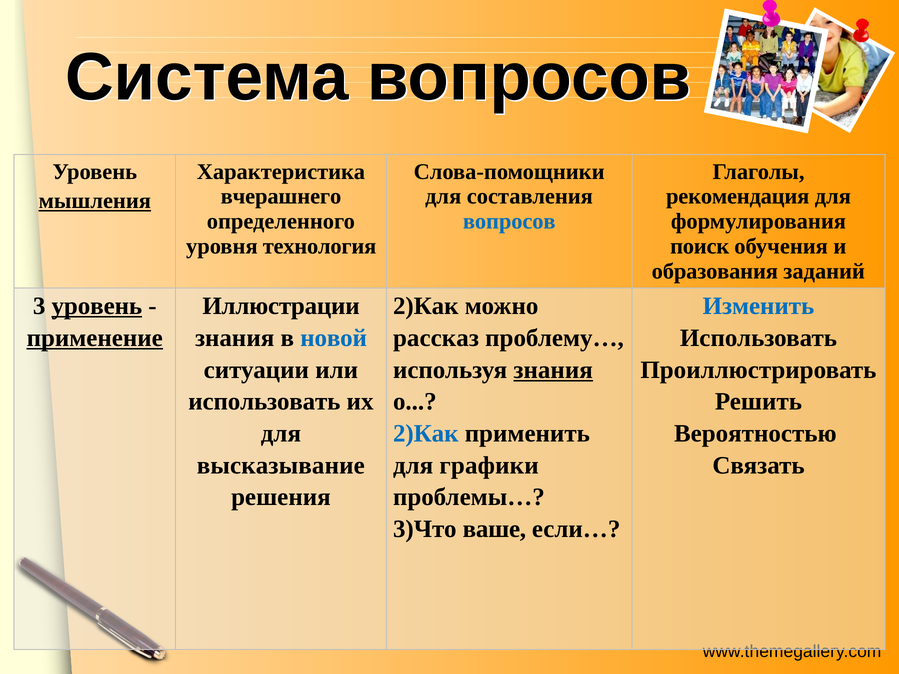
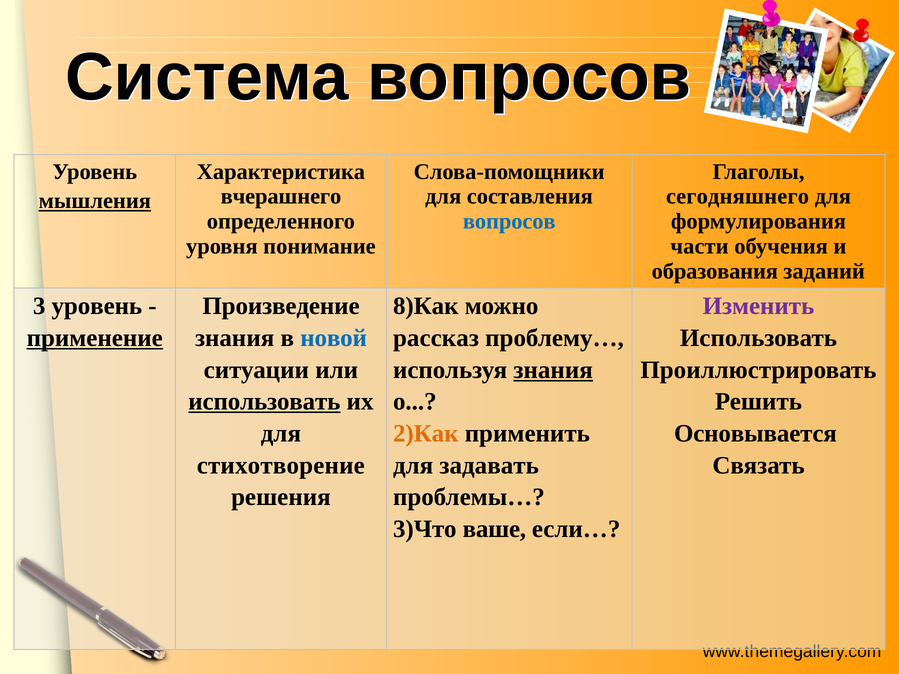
рекомендация: рекомендация -> сегодняшнего (738, 197)
технология: технология -> понимание (319, 246)
поиск: поиск -> части (700, 246)
уровень underline: present -> none (97, 306)
Иллюстрации: Иллюстрации -> Произведение (281, 306)
2)Как: 2)Как -> 8)Как (426, 306)
Изменить colour: blue -> purple (758, 306)
использовать underline: none -> present (264, 402)
2)Как colour: blue -> orange (426, 434)
Вероятностью: Вероятностью -> Основывается (755, 434)
высказывание: высказывание -> стихотворение (281, 465)
графики: графики -> задавать (489, 465)
